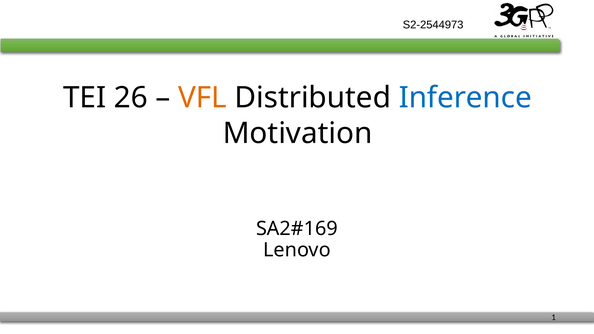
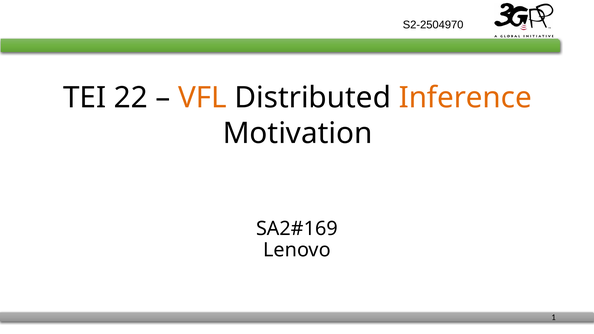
S2-2544973: S2-2544973 -> S2-2504970 (433, 25)
26: 26 -> 22 (131, 98)
Inference colour: blue -> orange (465, 98)
